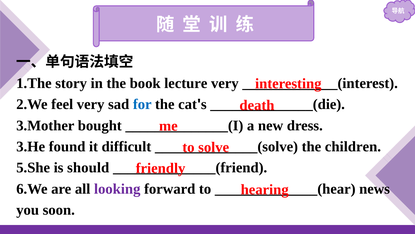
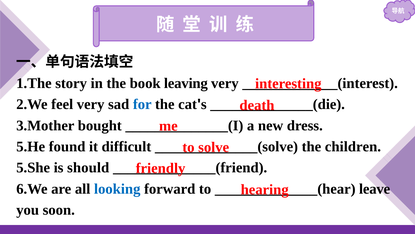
lecture: lecture -> leaving (186, 83)
3.He: 3.He -> 5.He (31, 146)
looking colour: purple -> blue (117, 188)
news: news -> leave (375, 188)
